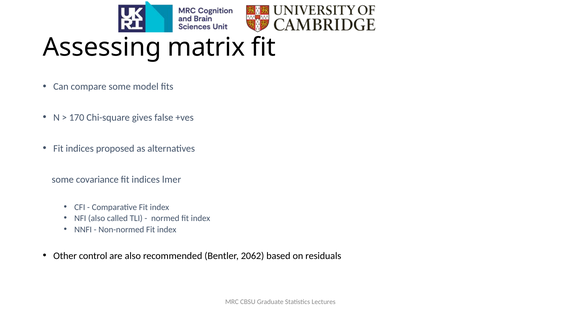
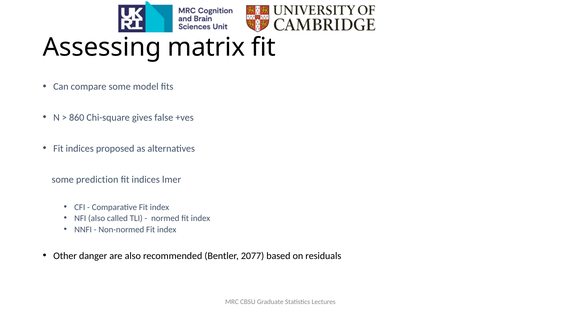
170: 170 -> 860 (77, 117)
covariance: covariance -> prediction (97, 179)
control: control -> danger (93, 256)
2062: 2062 -> 2077 (253, 256)
